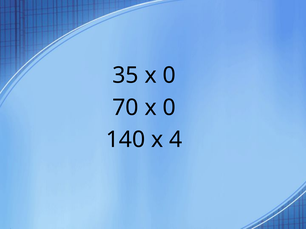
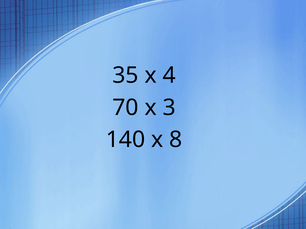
35 x 0: 0 -> 4 (169, 76)
70 x 0: 0 -> 3 (169, 108)
4: 4 -> 8 (176, 140)
